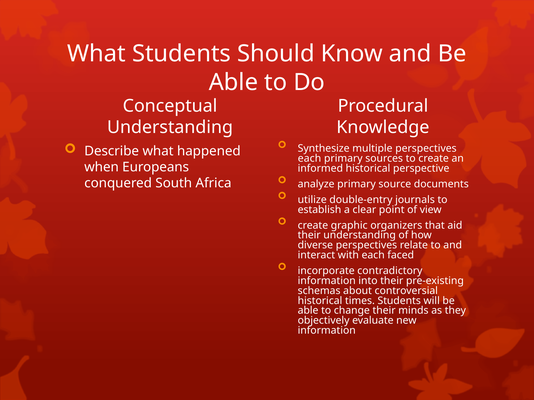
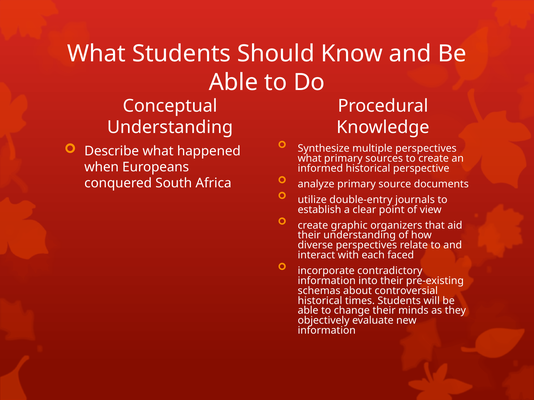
each: each -> what (310, 159)
